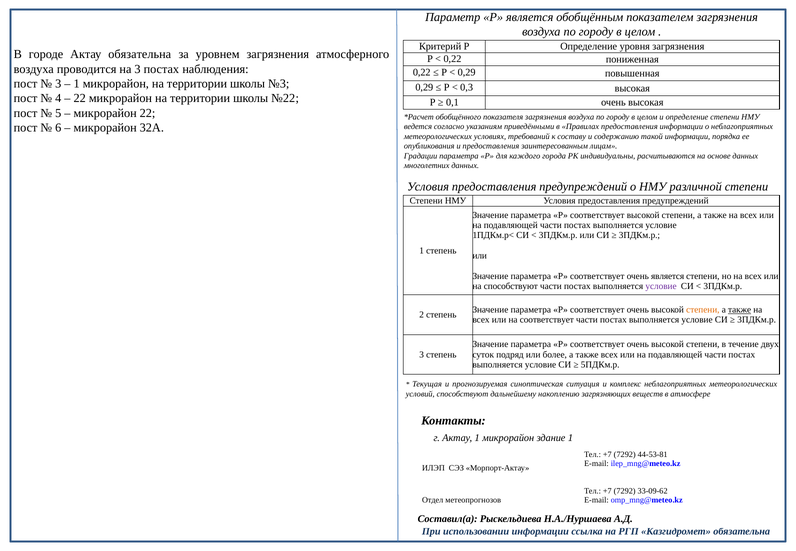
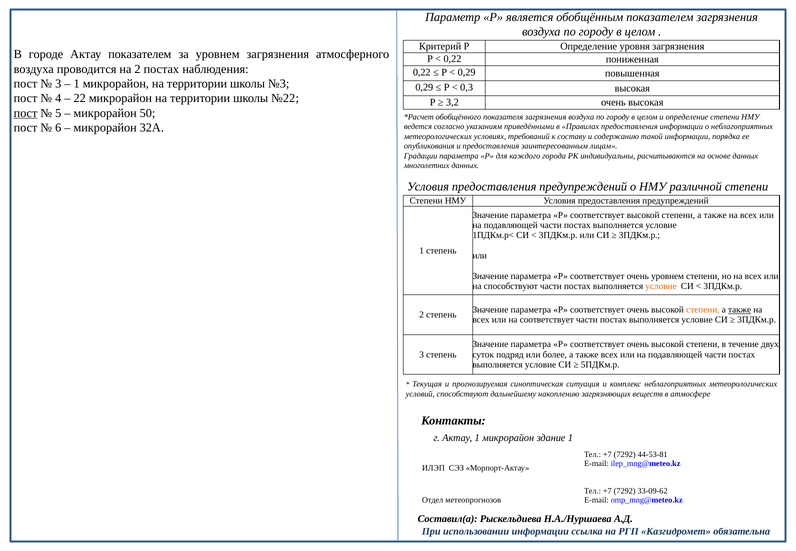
Актау обязательна: обязательна -> показателем (140, 54)
на 3: 3 -> 2 (138, 69)
0,1: 0,1 -> 3,2 (452, 102)
пост underline: none -> present (26, 113)
микрорайон 22: 22 -> 50 (148, 113)
очень является: является -> уровнем (668, 276)
условие colour: purple -> orange (661, 286)
